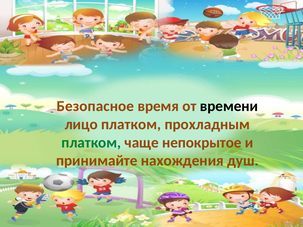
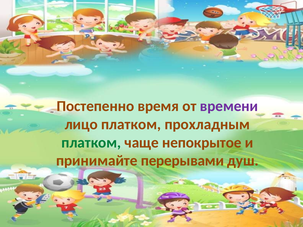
Безопасное: Безопасное -> Постепенно (95, 106)
времени colour: black -> purple (229, 106)
нахождения: нахождения -> перерывами (182, 161)
